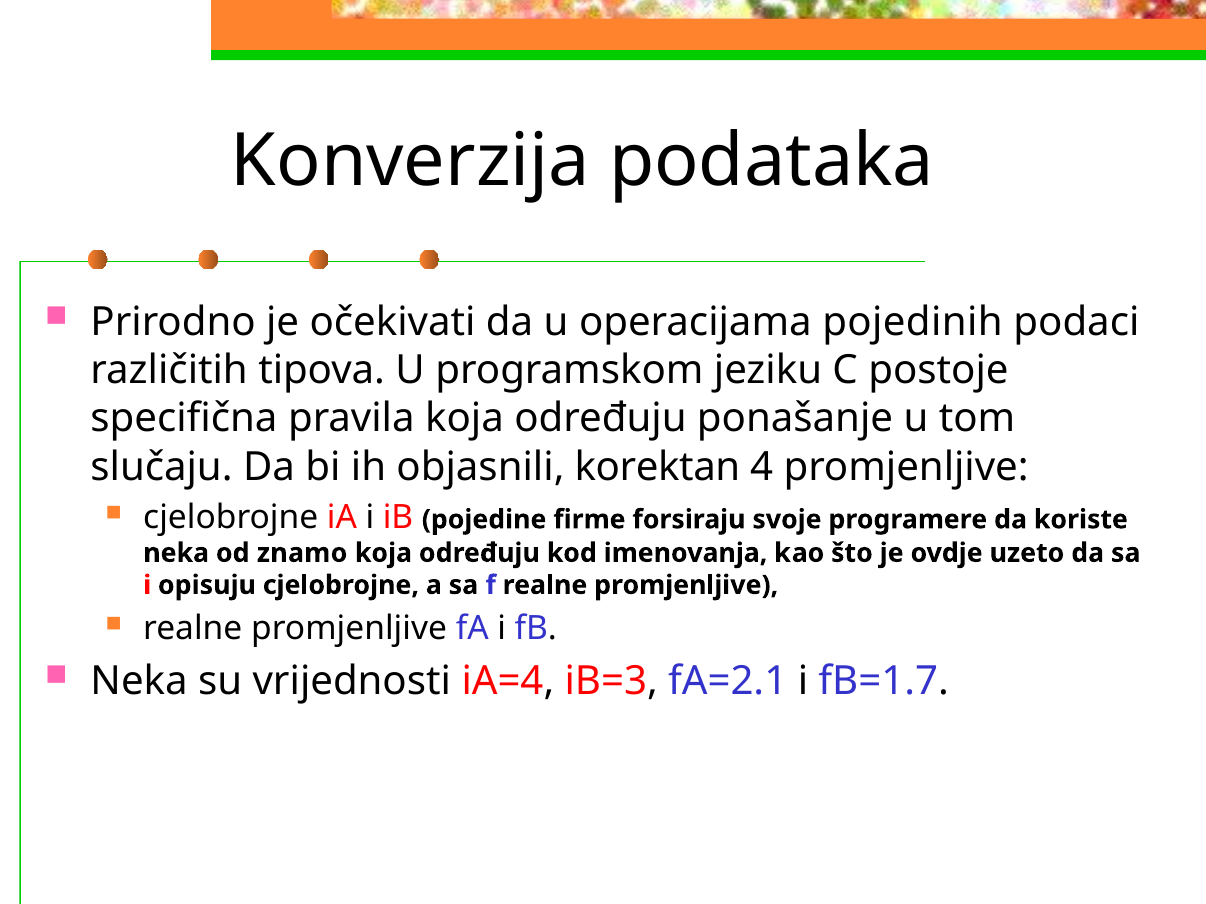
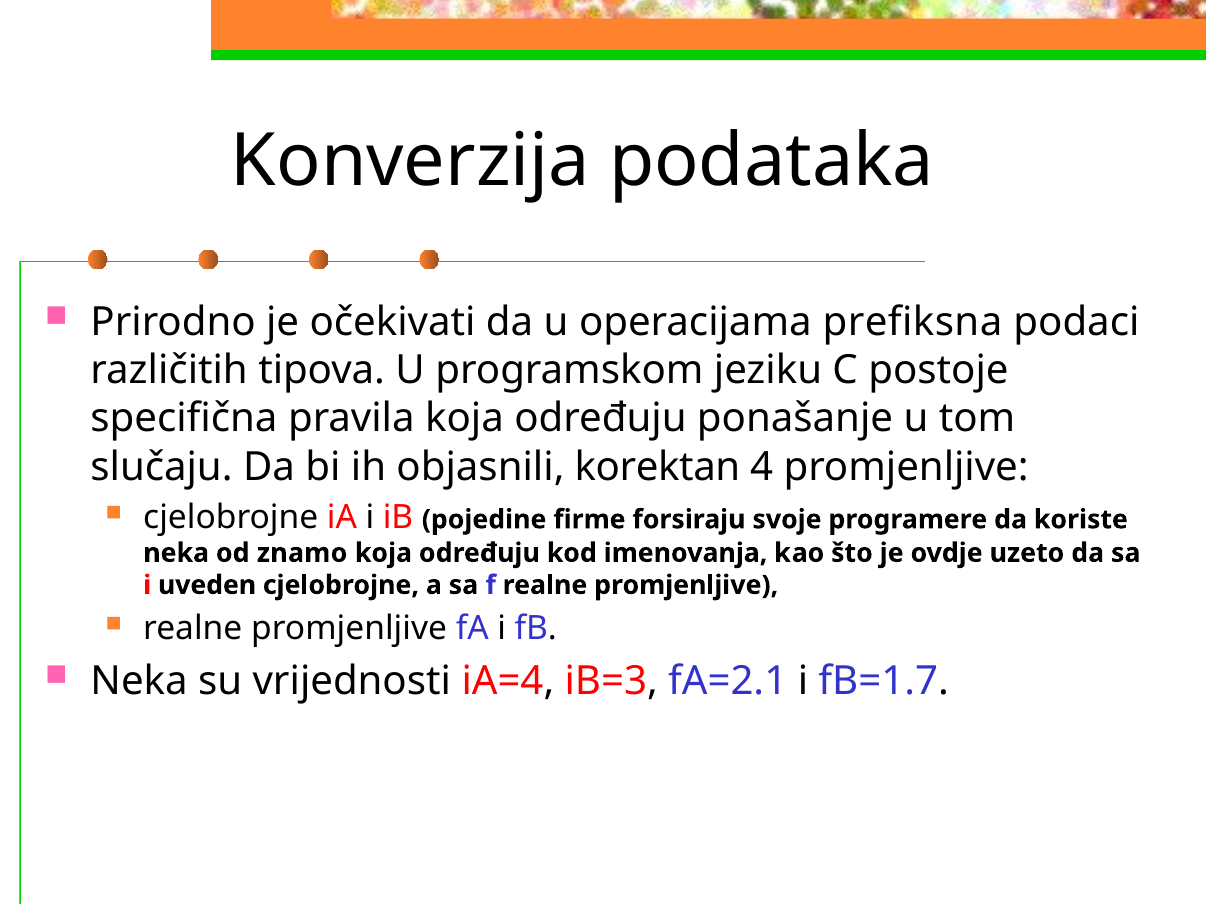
pojedinih: pojedinih -> prefiksna (913, 322)
opisuju: opisuju -> uveden (207, 585)
